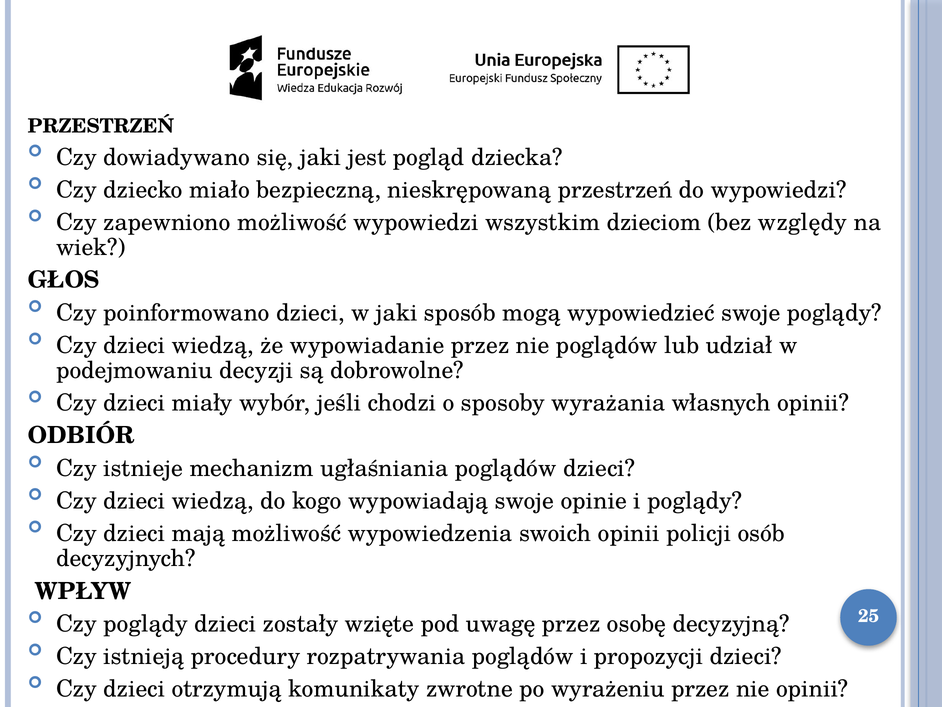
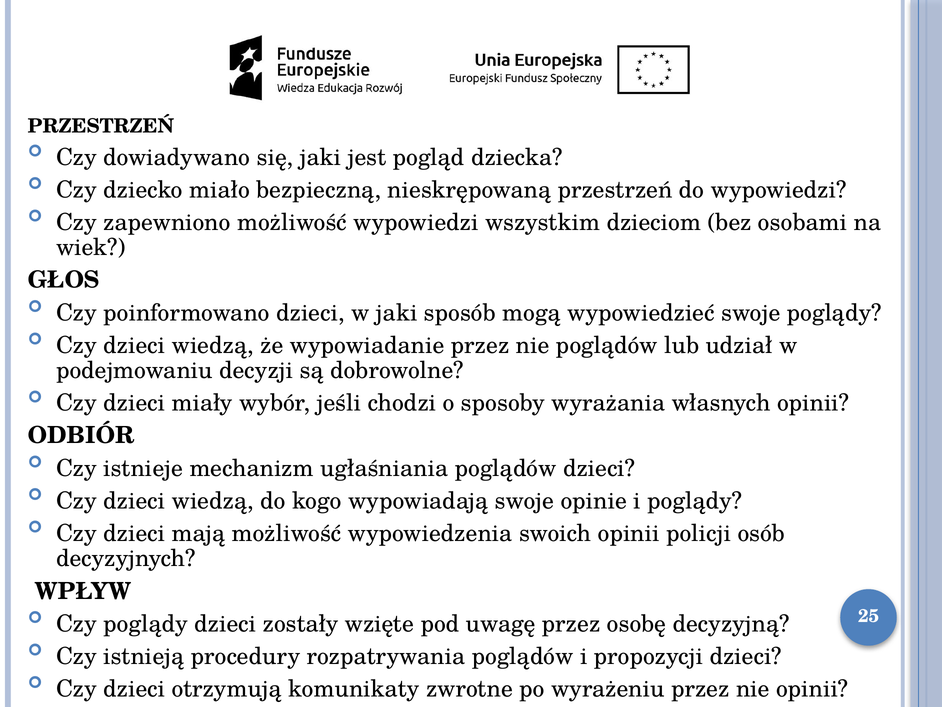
względy: względy -> osobami (803, 222)
